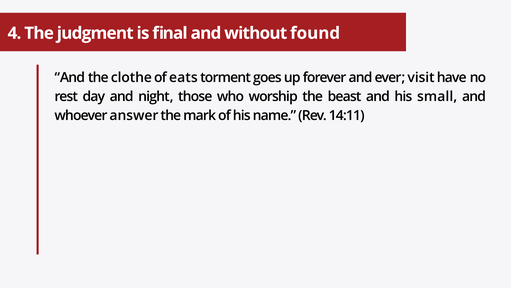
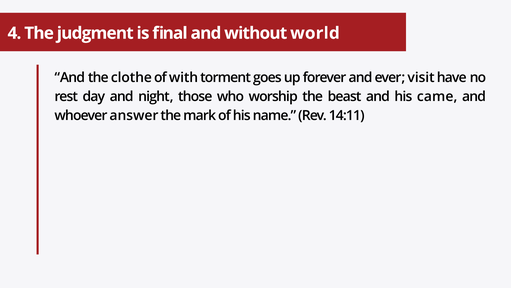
found: found -> world (315, 33)
eats: eats -> with (184, 78)
small: small -> came (437, 97)
